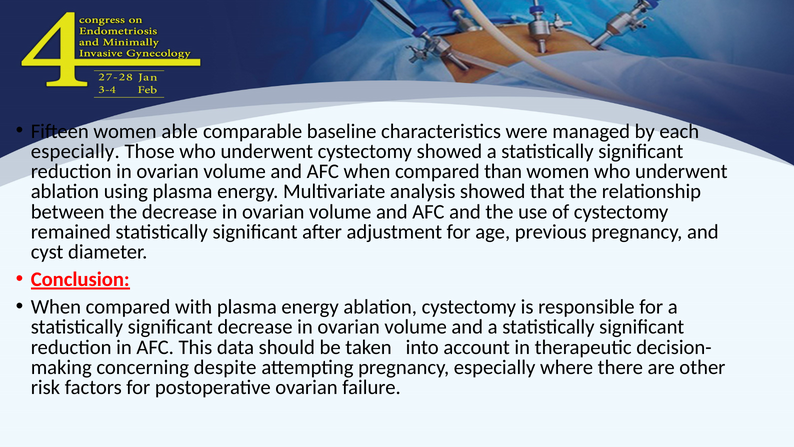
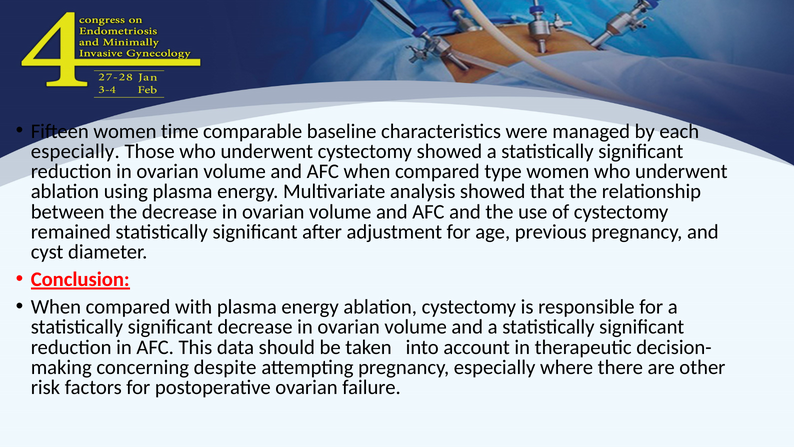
able: able -> time (180, 131)
than: than -> type (503, 171)
